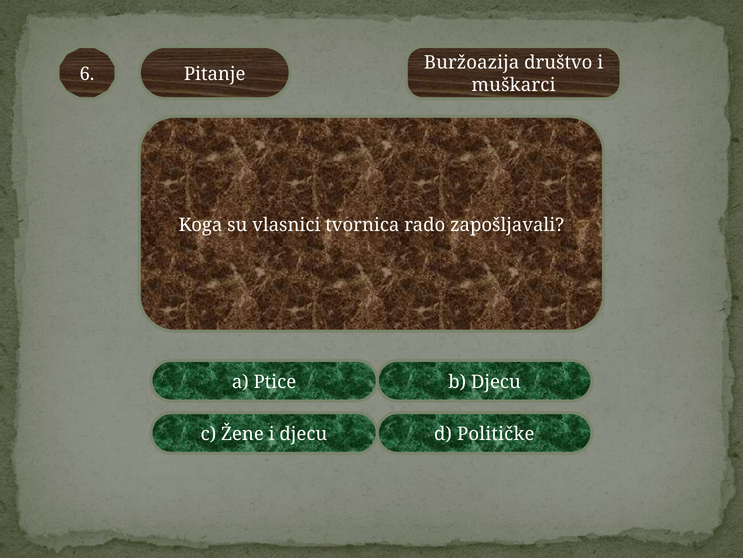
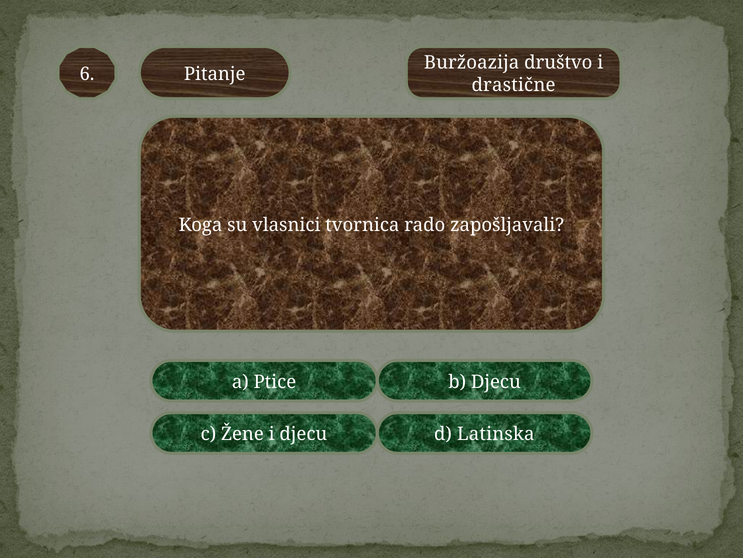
muškarci: muškarci -> drastične (514, 85)
Političke: Političke -> Latinska (496, 434)
